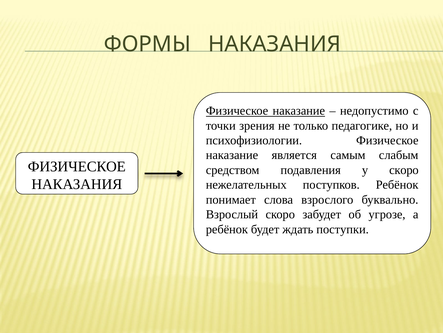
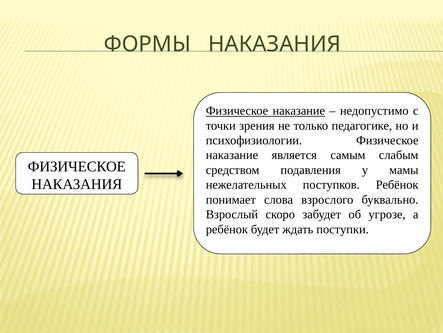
у скоро: скоро -> мамы (404, 170)
